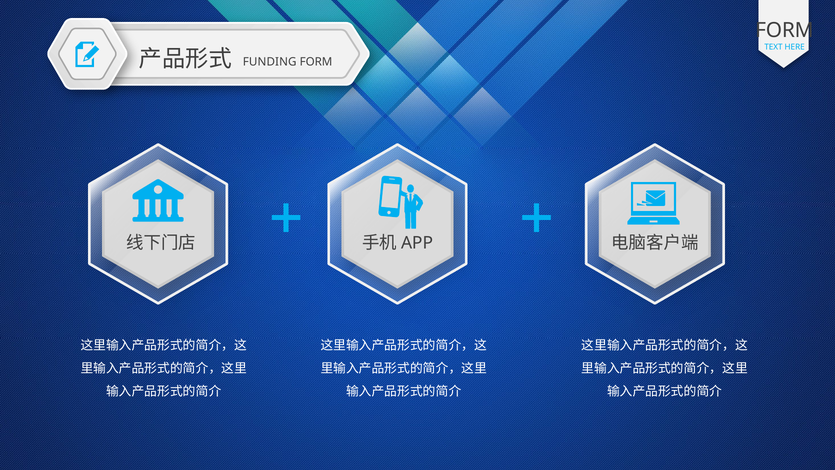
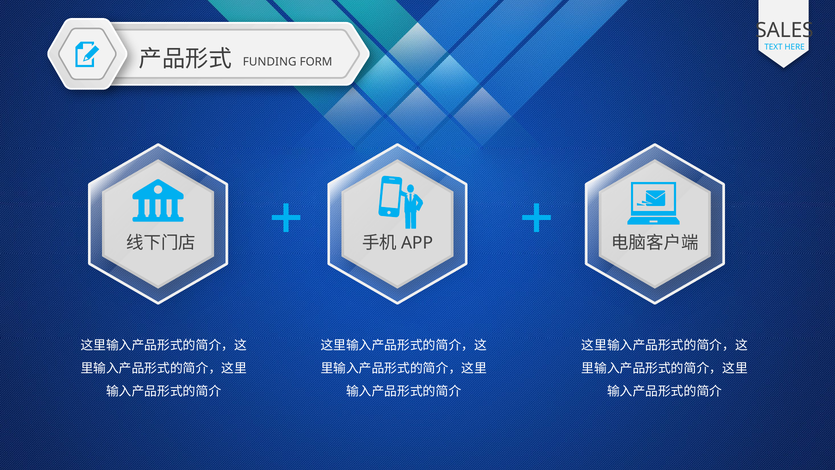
FORM: FORM -> SALES (784, 30)
